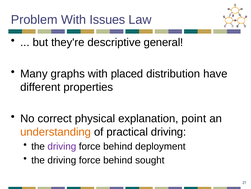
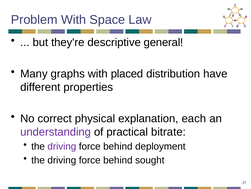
Issues: Issues -> Space (107, 20)
point: point -> each (194, 118)
understanding colour: orange -> purple (56, 131)
practical driving: driving -> bitrate (168, 131)
